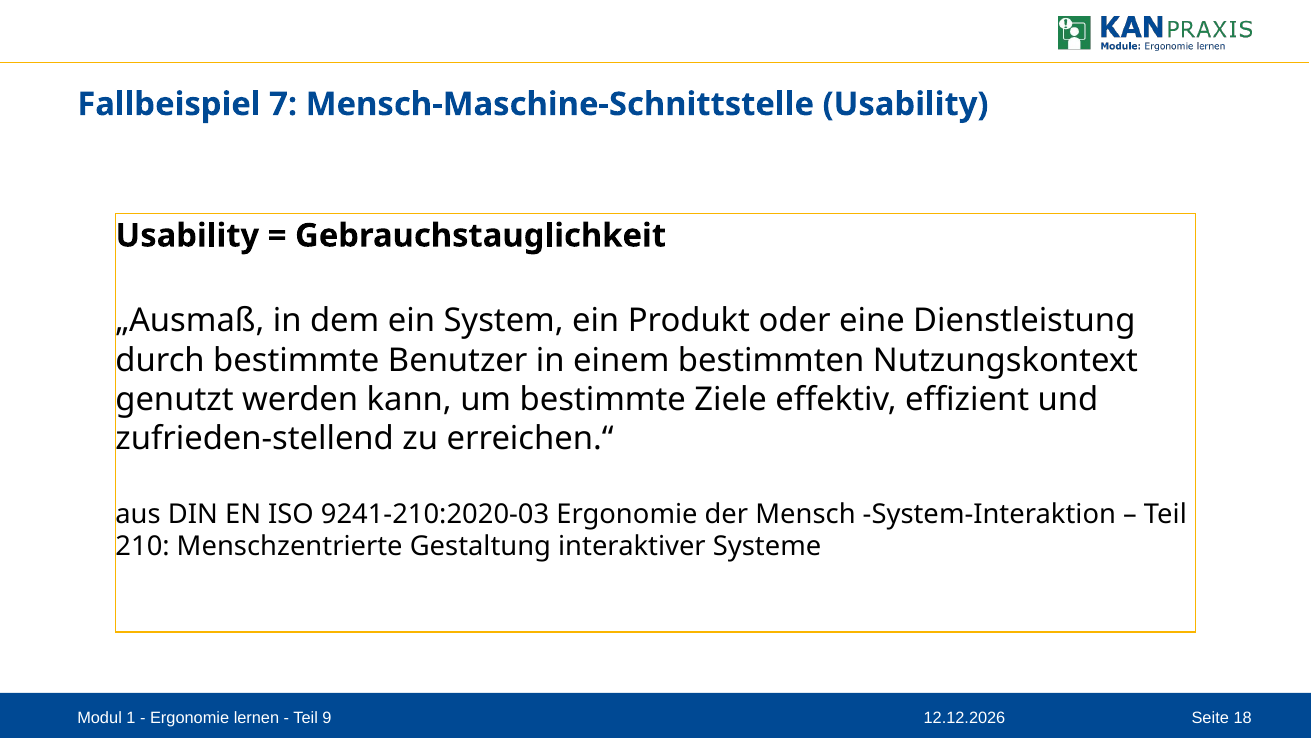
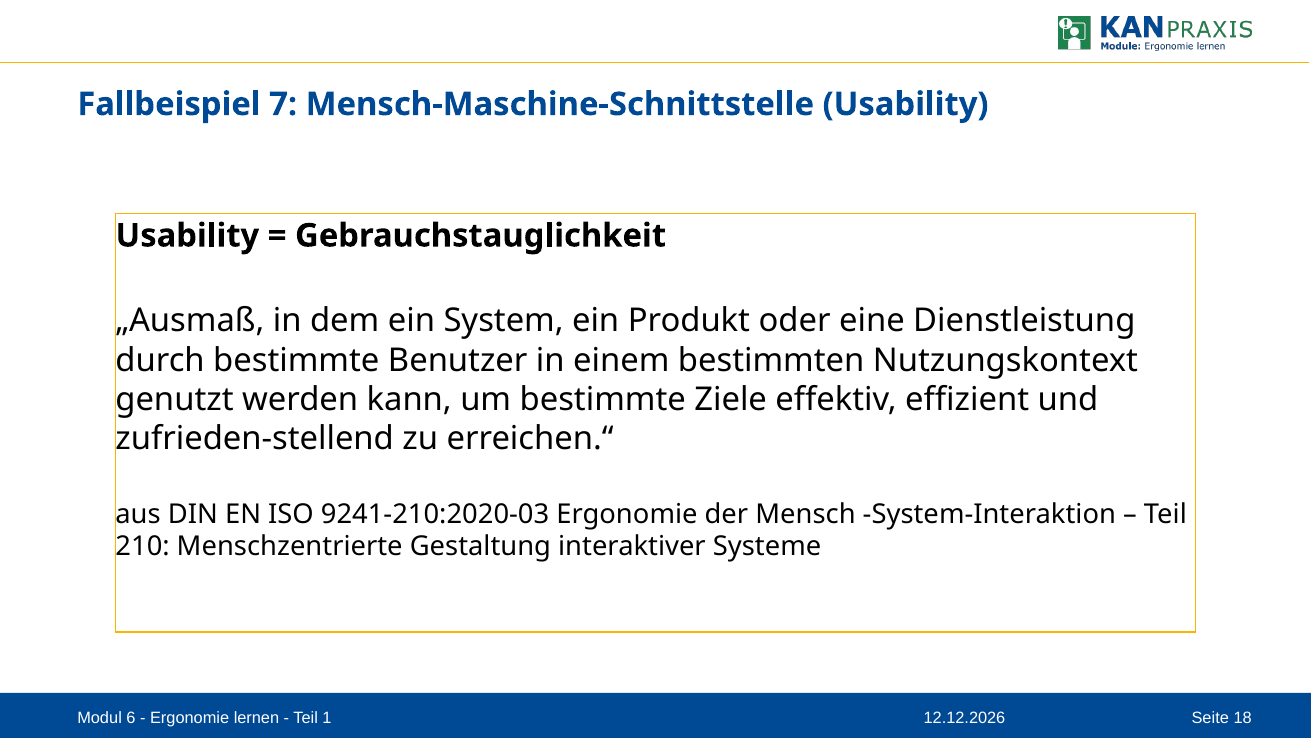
1: 1 -> 6 (131, 718)
9: 9 -> 1 (327, 718)
